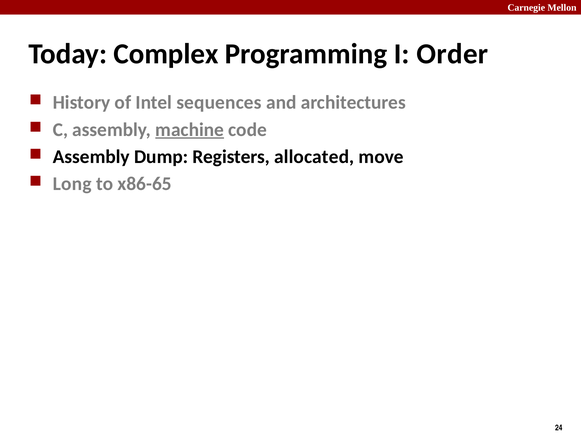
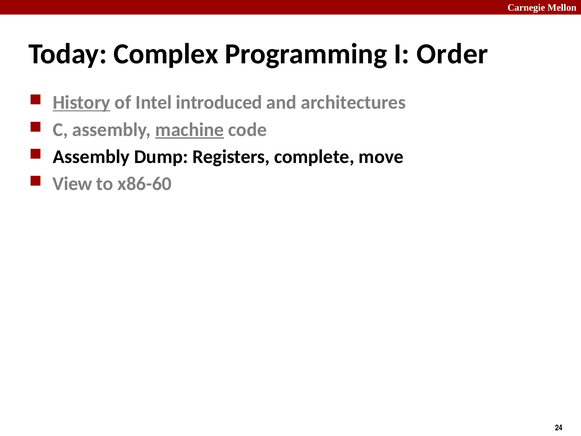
History underline: none -> present (82, 102)
sequences: sequences -> introduced (219, 102)
allocated: allocated -> complete (314, 157)
Long: Long -> View (72, 184)
x86-65: x86-65 -> x86-60 (145, 184)
